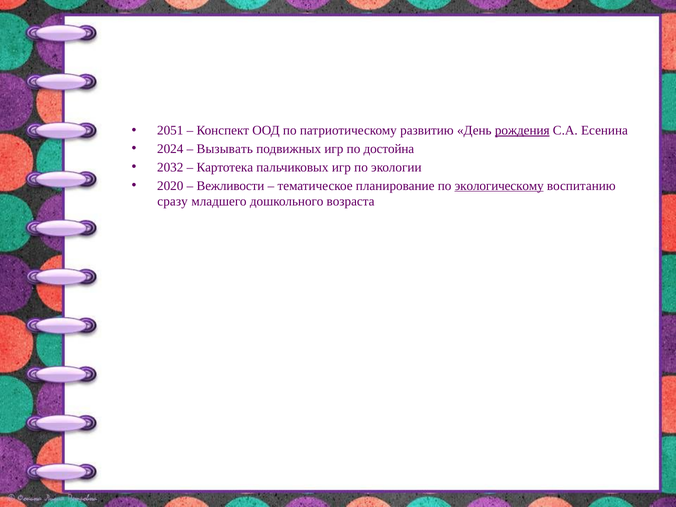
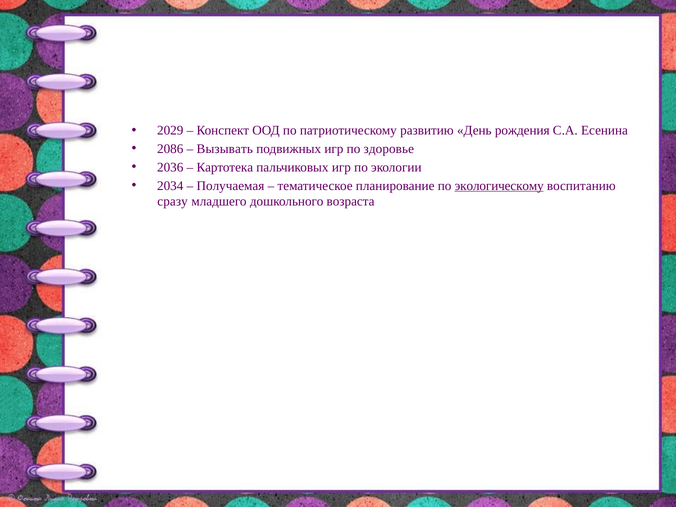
2051: 2051 -> 2029 (170, 130)
рождения underline: present -> none (522, 130)
2024: 2024 -> 2086 (170, 149)
достойна: достойна -> здоровье (389, 149)
2032: 2032 -> 2036 (170, 167)
2020: 2020 -> 2034 (170, 186)
Вежливости: Вежливости -> Получаемая (230, 186)
